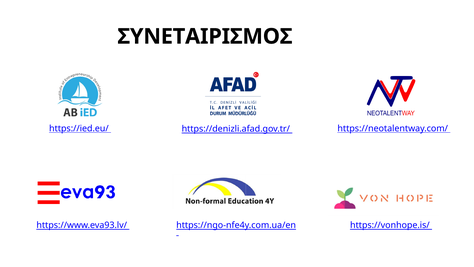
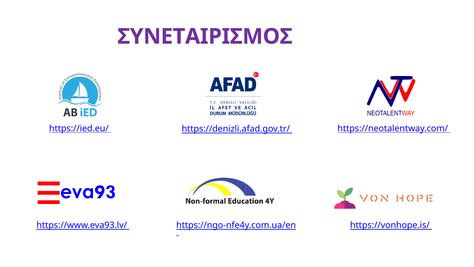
ΣΥΝΕΤΑΙΡΙΣΜΟΣ colour: black -> purple (205, 36)
